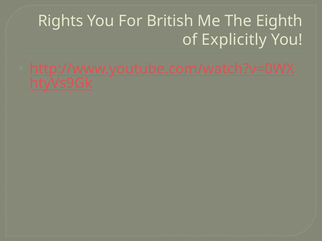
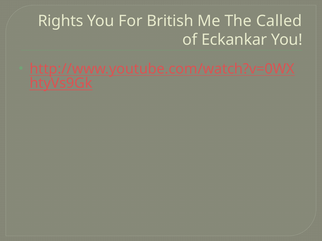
Eighth: Eighth -> Called (279, 21)
Explicitly: Explicitly -> Eckankar (234, 40)
